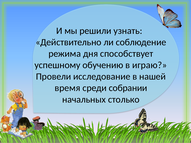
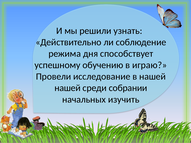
время: время -> нашей (68, 88)
столько: столько -> изучить (124, 100)
